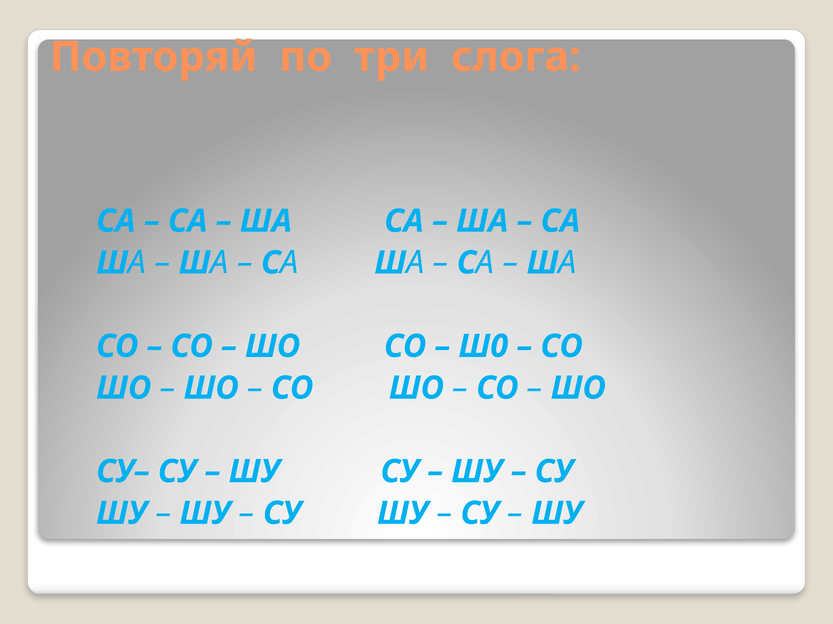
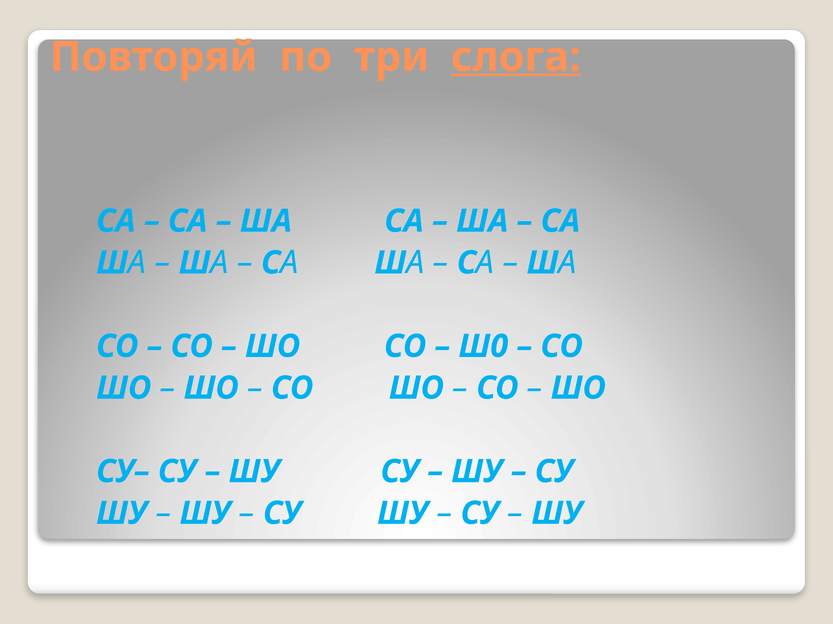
слога underline: none -> present (516, 57)
